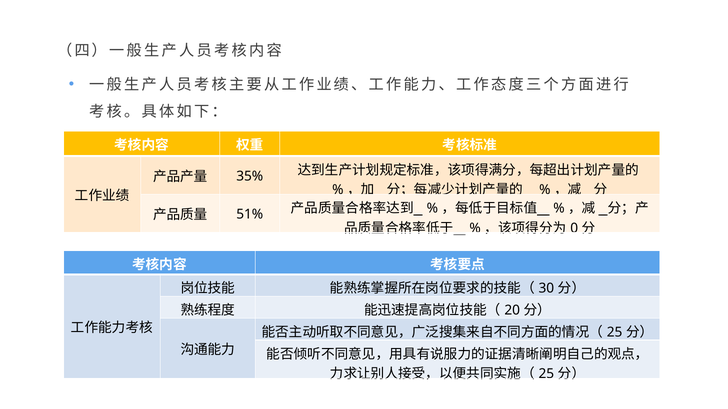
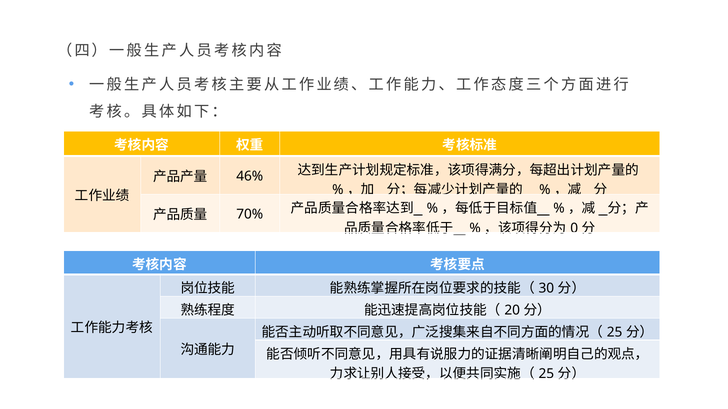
35%: 35% -> 46% (250, 176)
51%: 51% -> 70% (250, 214)
